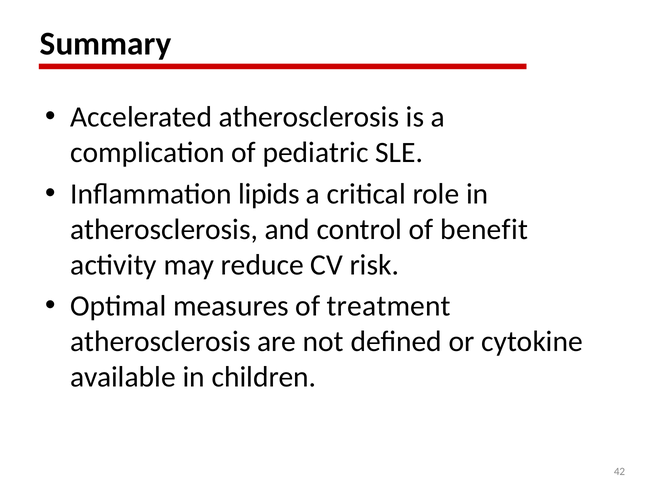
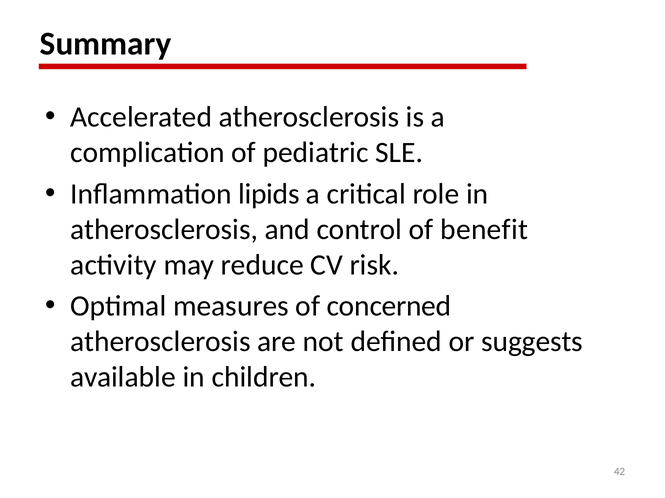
treatment: treatment -> concerned (389, 307)
cytokine: cytokine -> suggests (532, 342)
